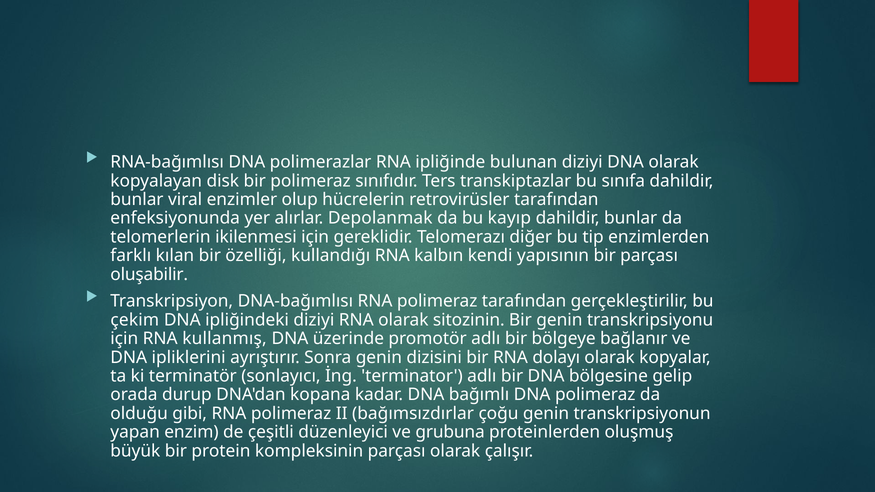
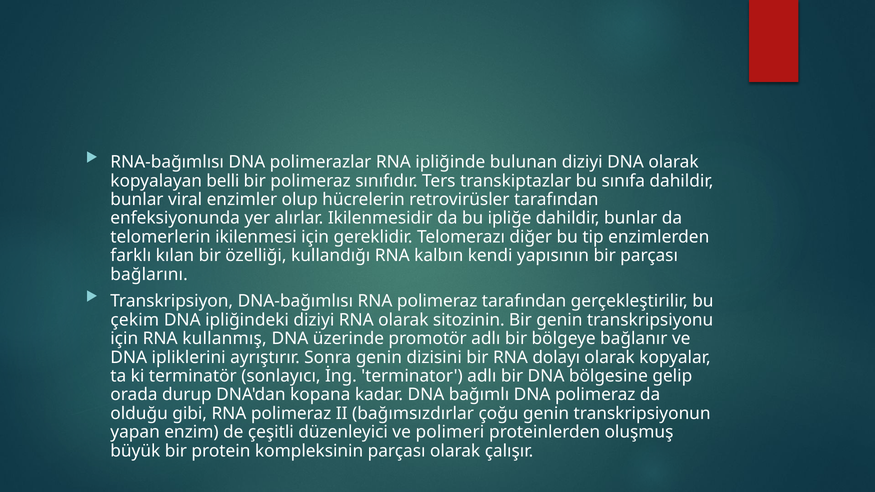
disk: disk -> belli (223, 181)
Depolanmak: Depolanmak -> Ikilenmesidir (380, 218)
kayıp: kayıp -> ipliğe (510, 218)
oluşabilir: oluşabilir -> bağlarını (149, 274)
grubuna: grubuna -> polimeri (450, 432)
